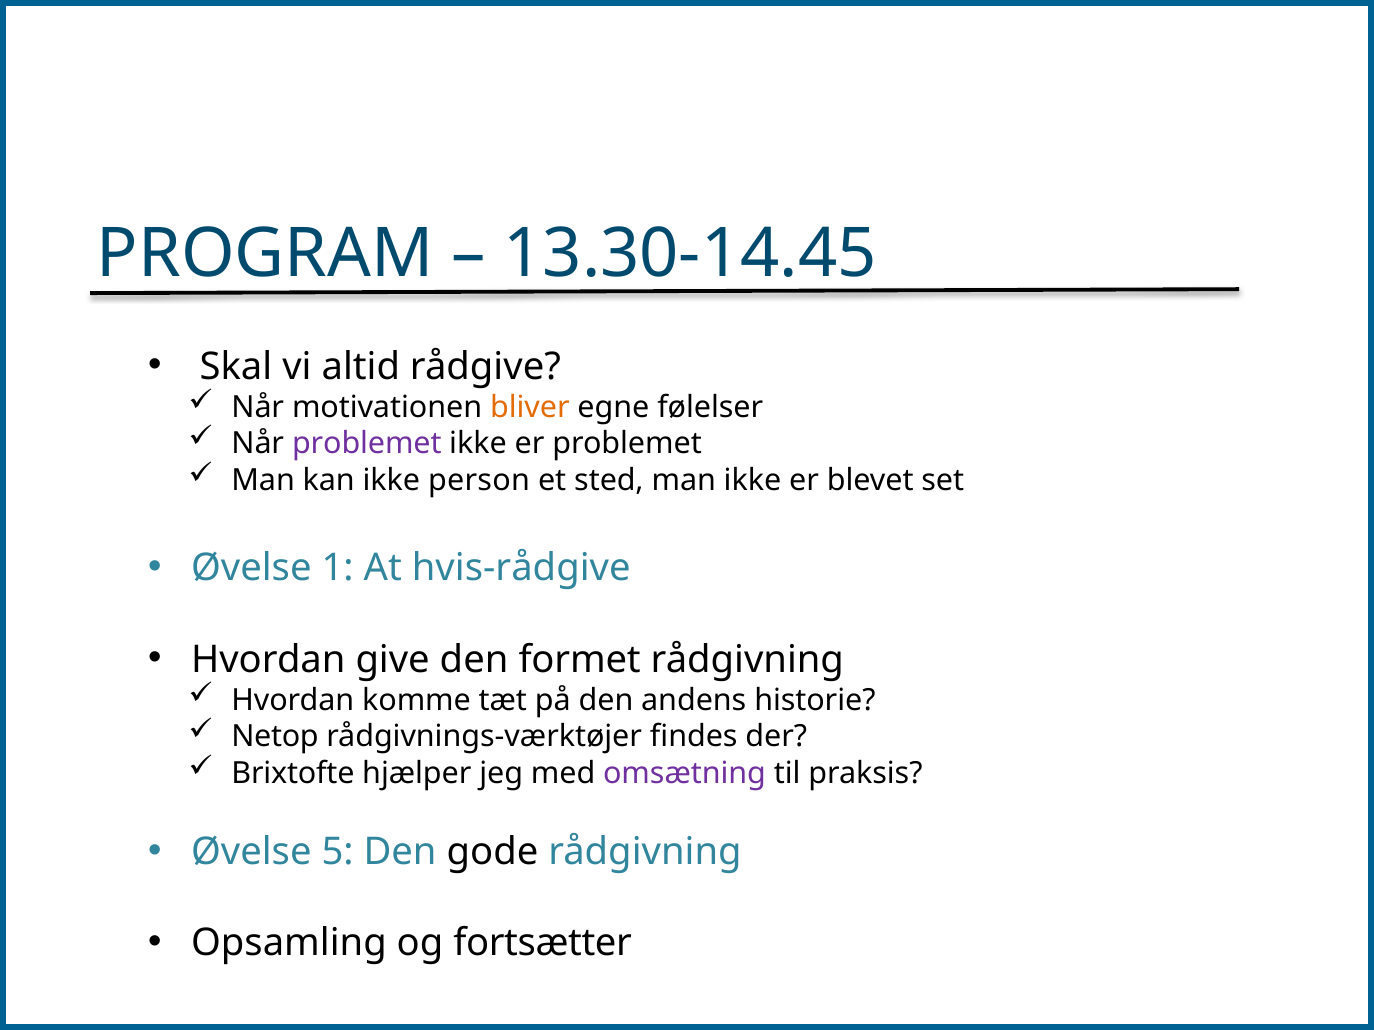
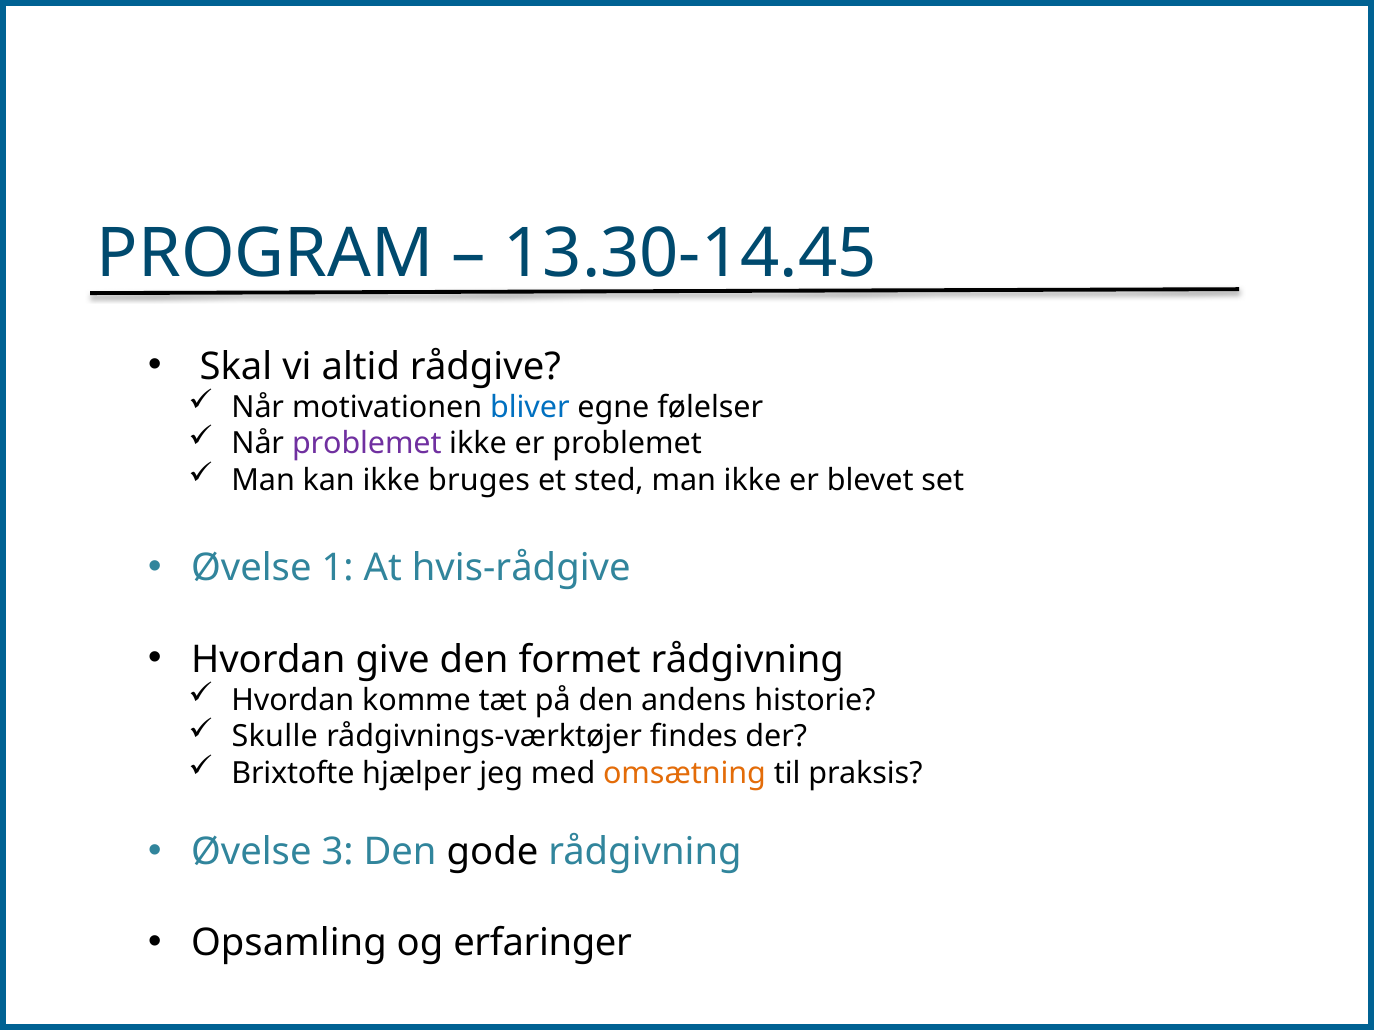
bliver colour: orange -> blue (530, 407)
person: person -> bruges (479, 481)
Netop: Netop -> Skulle (275, 737)
omsætning colour: purple -> orange (685, 774)
5: 5 -> 3 (338, 852)
fortsætter: fortsætter -> erfaringer (543, 944)
